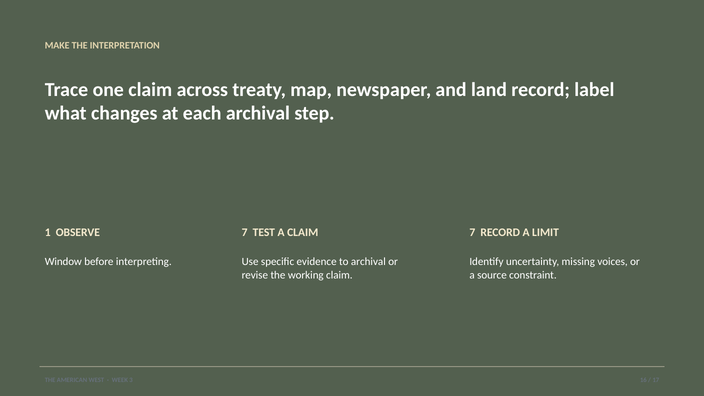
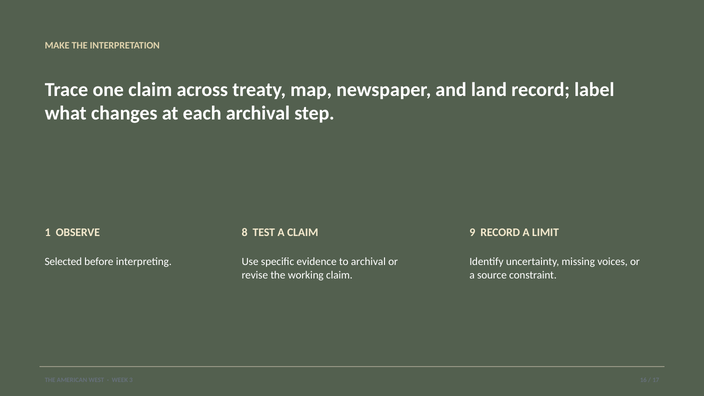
OBSERVE 7: 7 -> 8 (245, 233)
CLAIM 7: 7 -> 9 (472, 233)
Window: Window -> Selected (63, 262)
